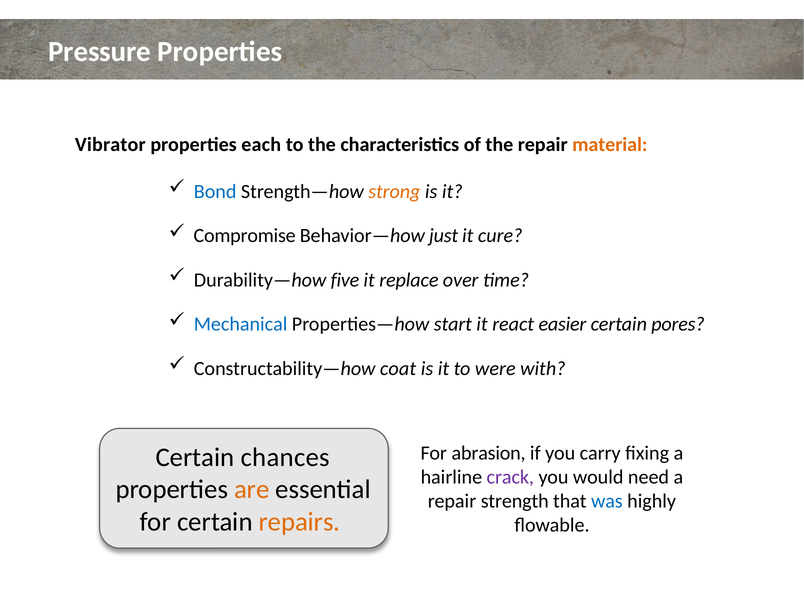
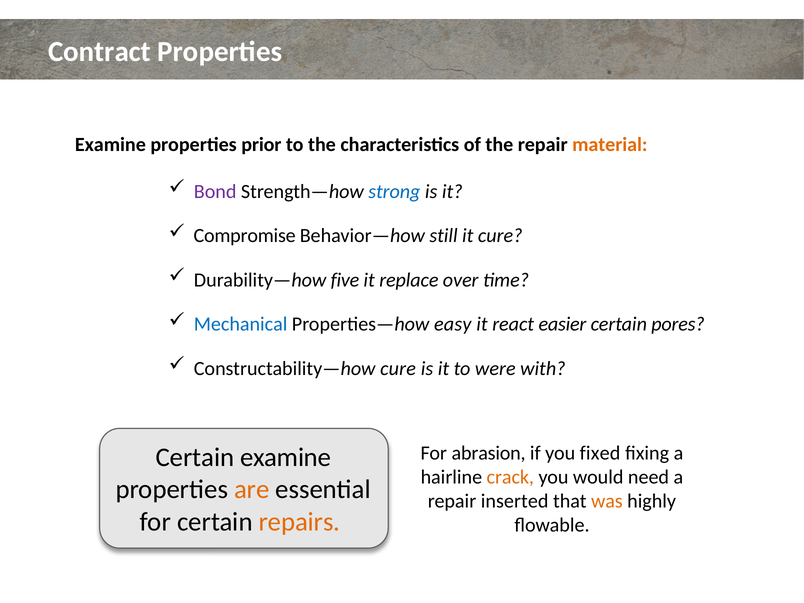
Pressure: Pressure -> Contract (100, 52)
Vibrator: Vibrator -> Examine (110, 145)
each: each -> prior (261, 145)
Bond colour: blue -> purple (215, 192)
strong colour: orange -> blue (394, 192)
just: just -> still (444, 236)
start: start -> easy (453, 324)
Constructability—how coat: coat -> cure (398, 368)
carry: carry -> fixed (600, 453)
Certain chances: chances -> examine (286, 457)
crack colour: purple -> orange (510, 477)
strength: strength -> inserted (515, 501)
was colour: blue -> orange (607, 501)
